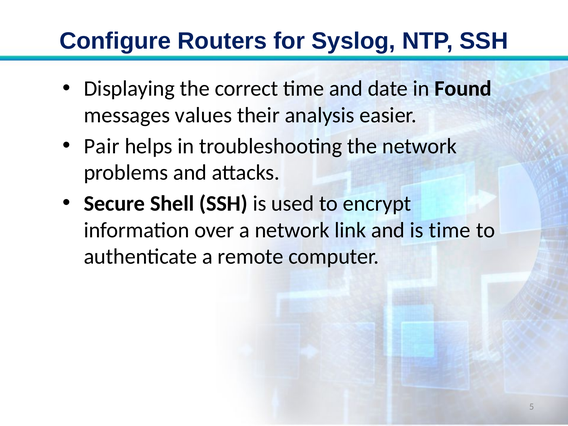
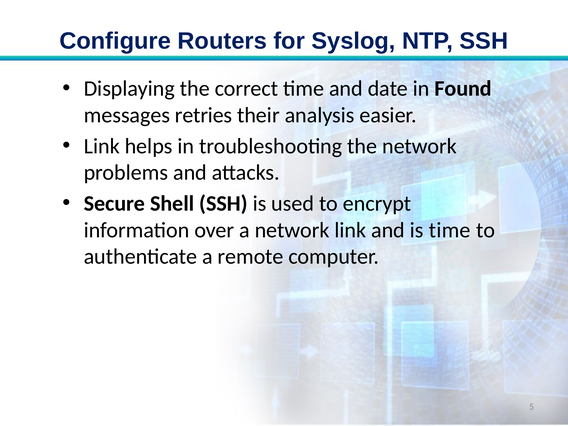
values: values -> retries (204, 115)
Pair: Pair -> Link (102, 146)
